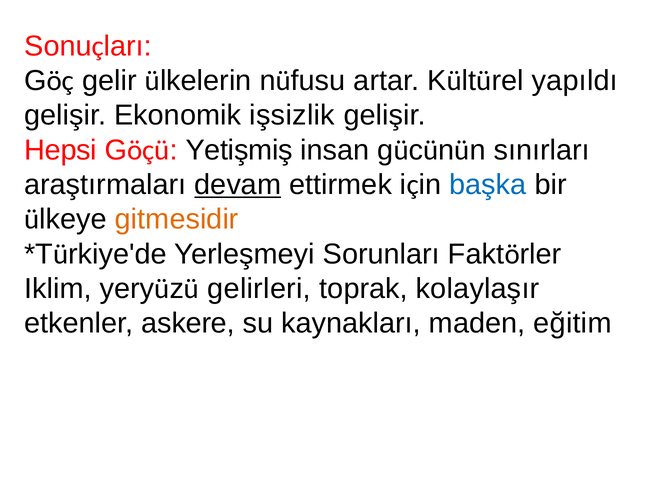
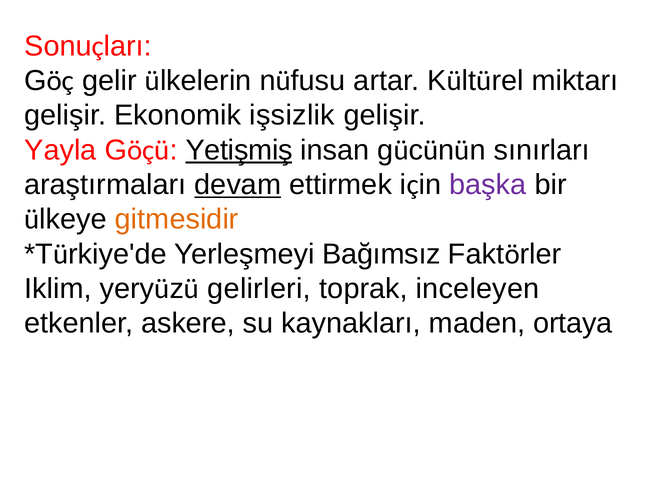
yapıldı: yapıldı -> miktarı (575, 81)
Hepsi: Hepsi -> Yayla (60, 150)
Yetişmiş underline: none -> present (239, 150)
başka colour: blue -> purple (488, 185)
Sorunları: Sorunları -> Bağımsız (382, 254)
kolaylaşır: kolaylaşır -> inceleyen (478, 289)
eğitim: eğitim -> ortaya (573, 324)
